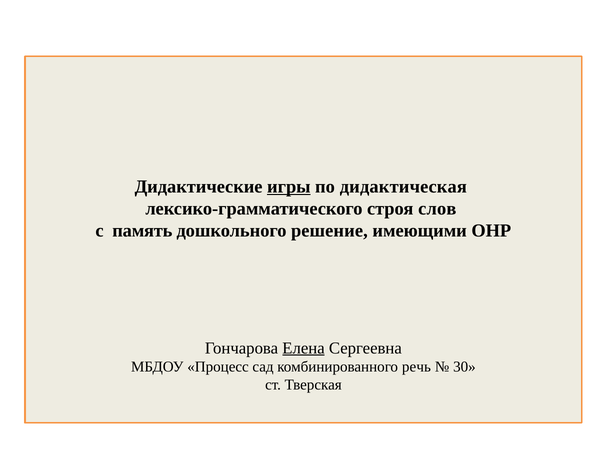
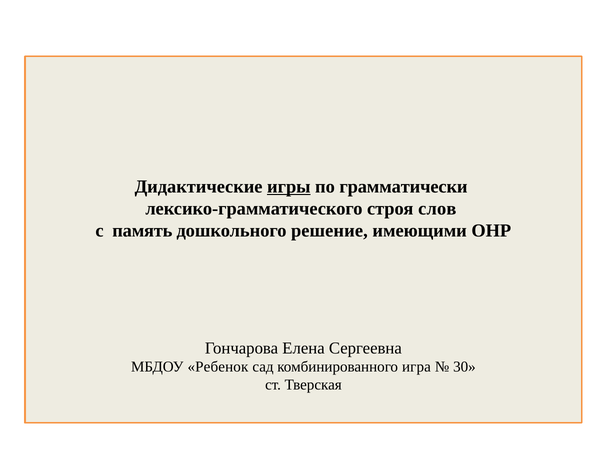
дидактическая: дидактическая -> грамматически (404, 187)
Елена underline: present -> none (304, 348)
Процесс: Процесс -> Ребенок (218, 367)
речь: речь -> игра (416, 367)
